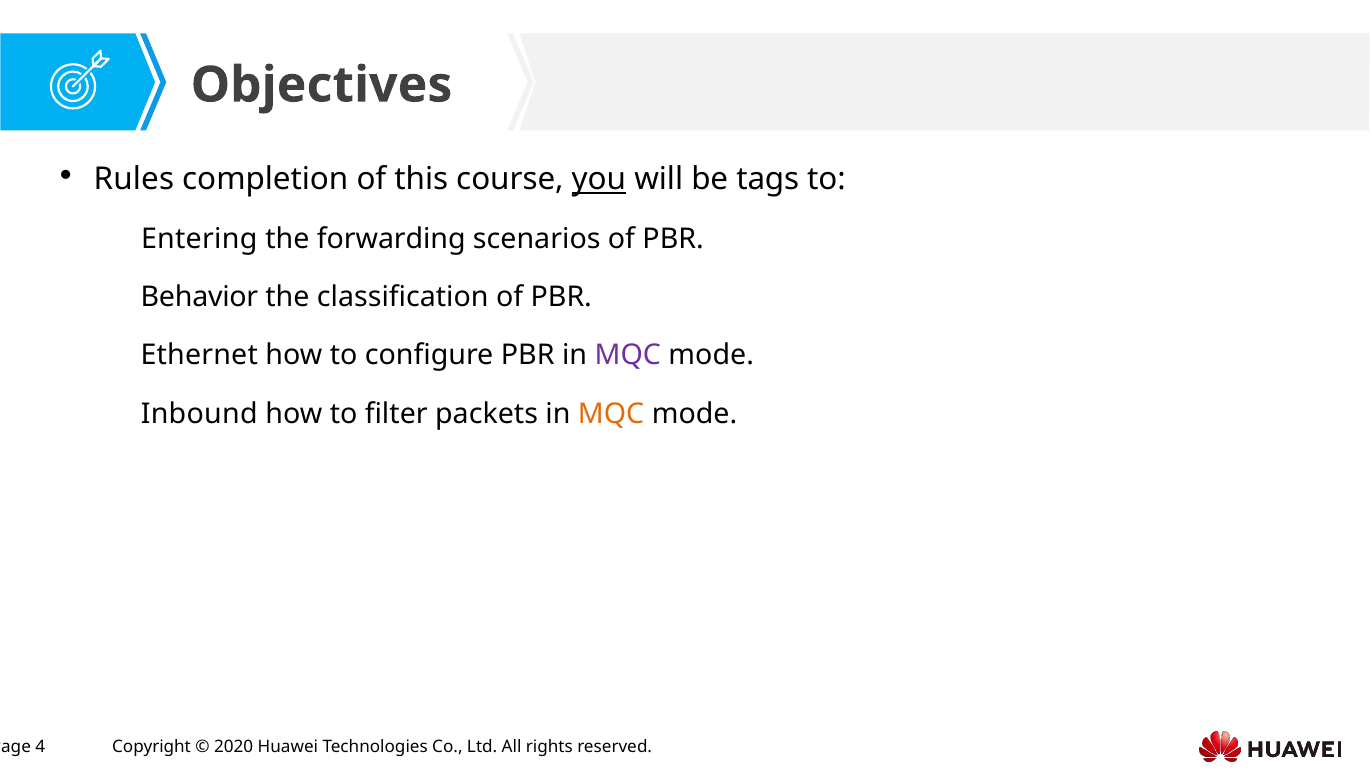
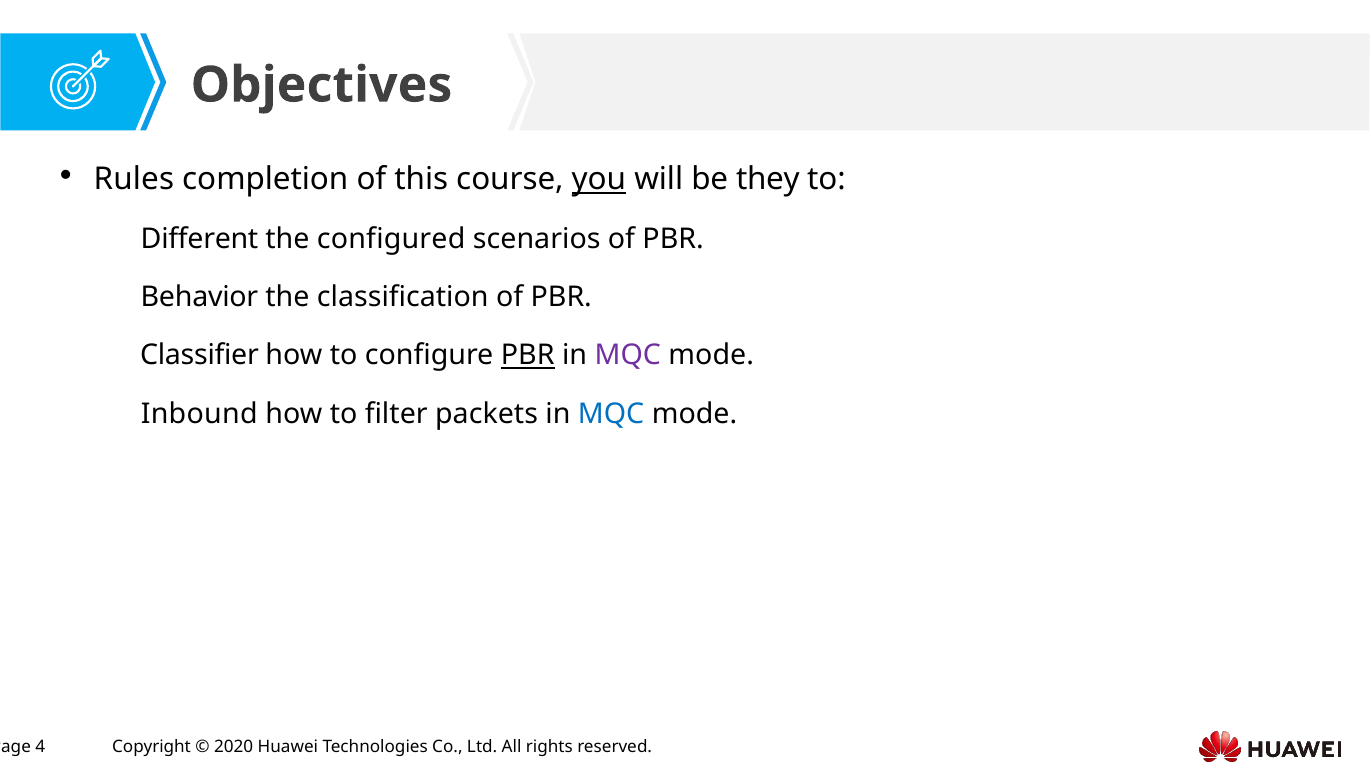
tags: tags -> they (768, 179)
Entering: Entering -> Different (199, 239)
forwarding: forwarding -> configured (391, 239)
Ethernet: Ethernet -> Classifier (199, 356)
PBR underline: none -> present (528, 356)
MQC colour: orange -> blue (611, 414)
